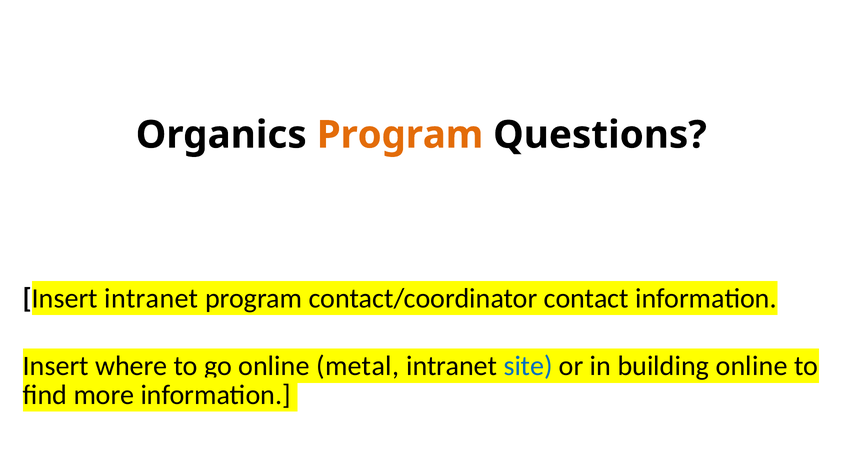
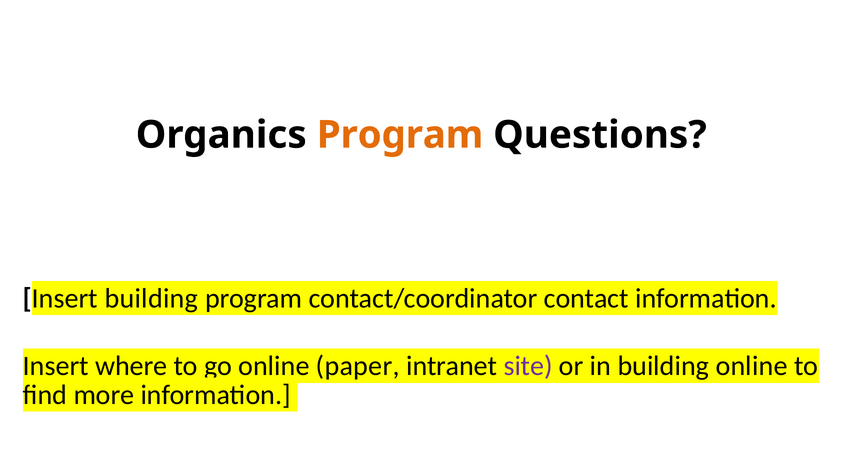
Insert intranet: intranet -> building (151, 298)
metal: metal -> paper (358, 366)
site colour: blue -> purple (528, 366)
